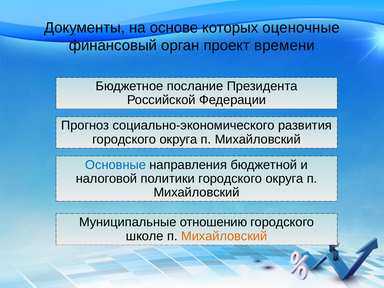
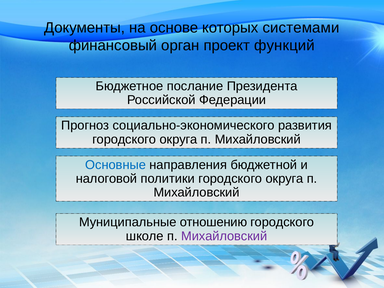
оценочные: оценочные -> системами (301, 28)
времени: времени -> функций (284, 46)
Михайловский colour: orange -> purple (224, 236)
